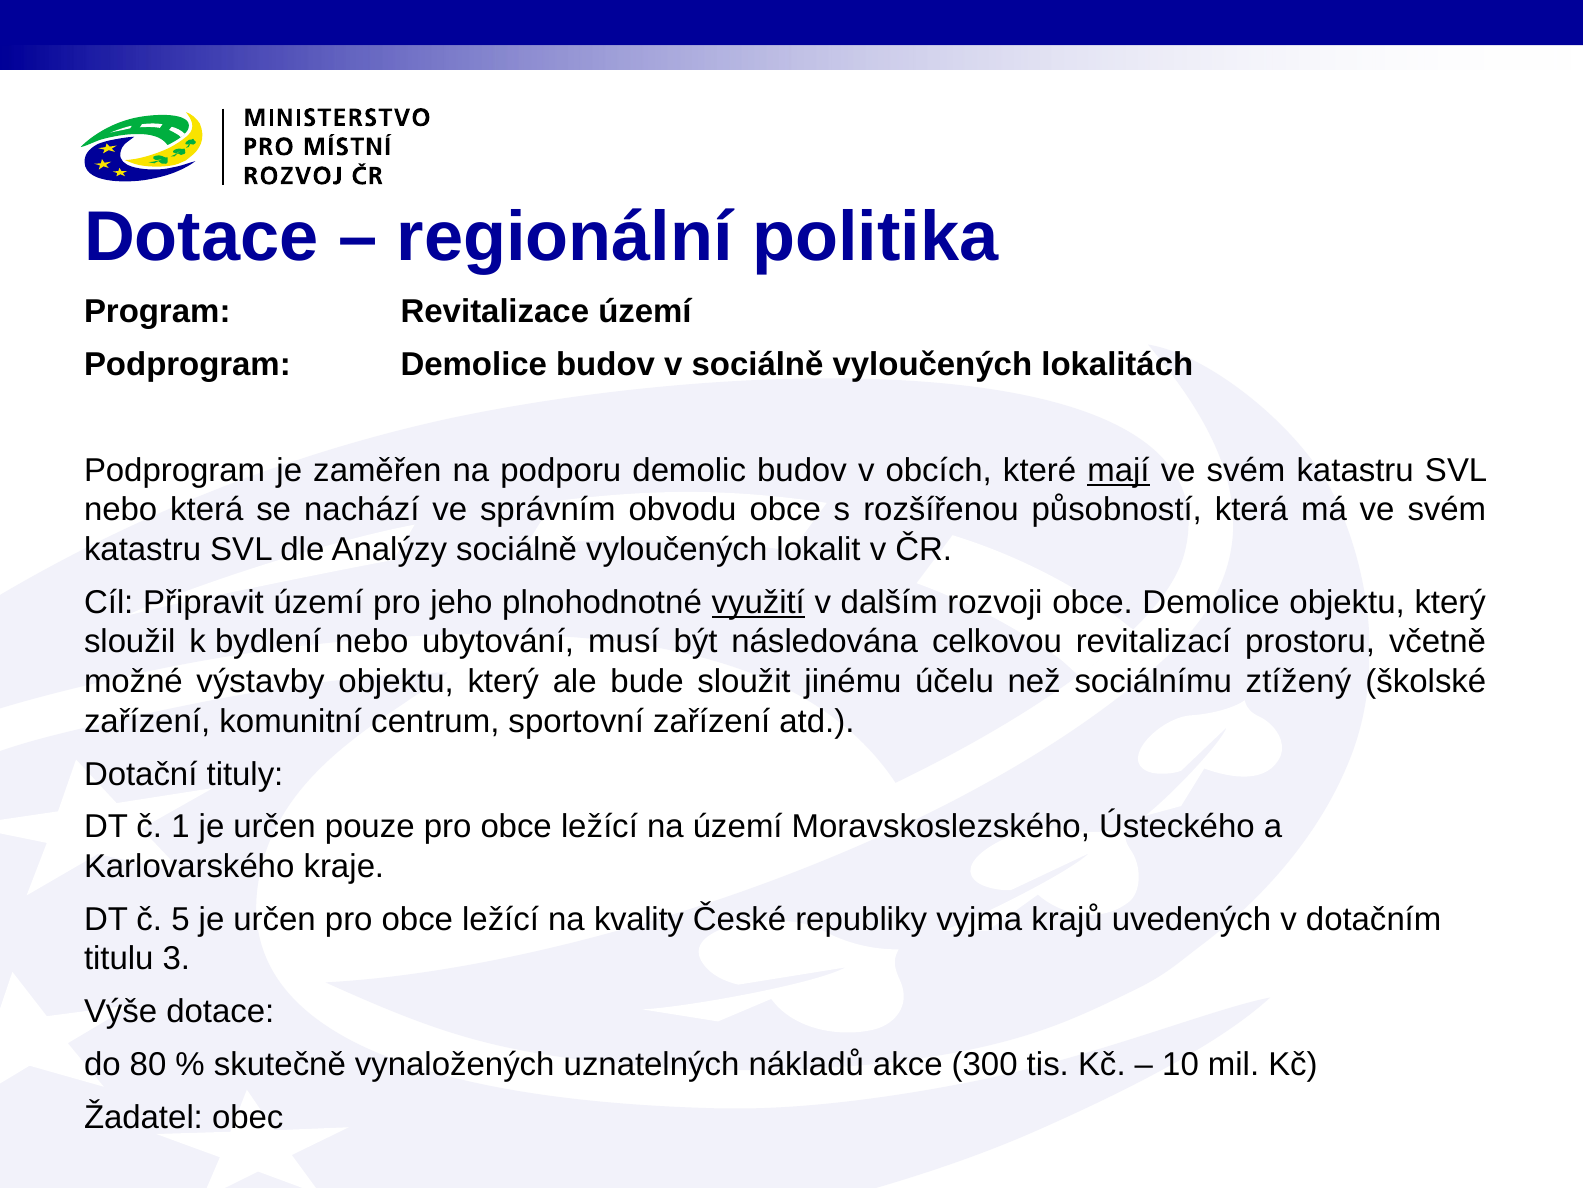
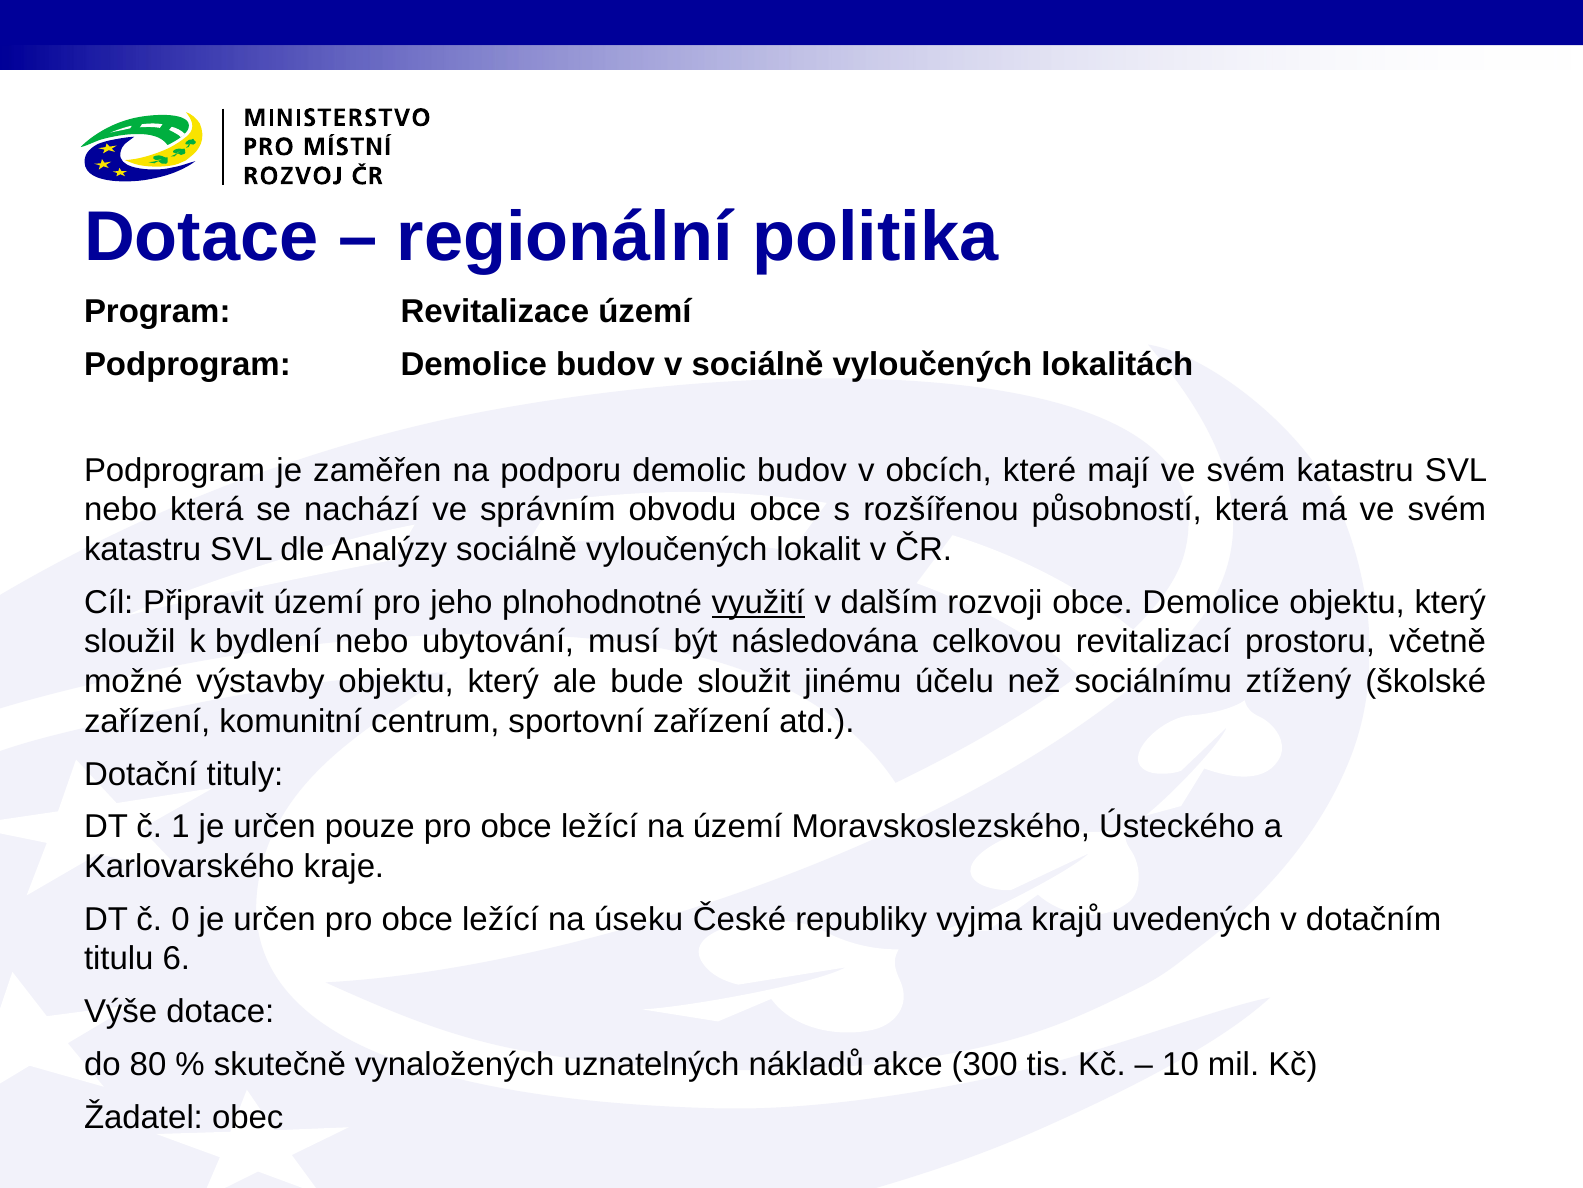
mají underline: present -> none (1119, 470)
5: 5 -> 0 (180, 919)
kvality: kvality -> úseku (639, 919)
3: 3 -> 6 (176, 958)
